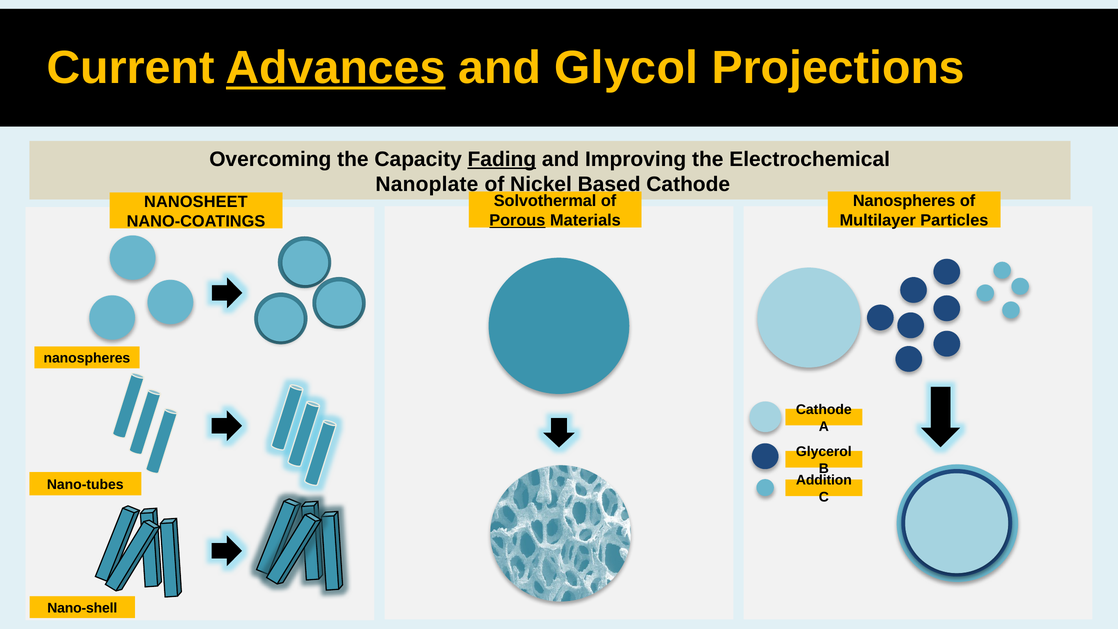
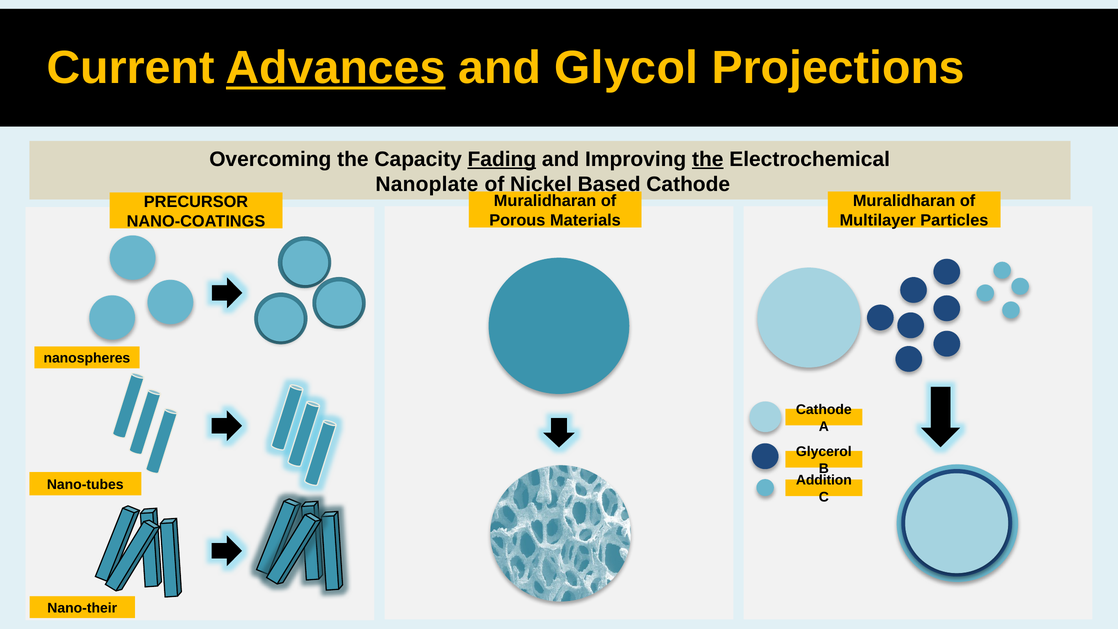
the underline: none -> present (708, 159)
Solvothermal: Solvothermal -> Muralidharan (545, 201)
Nanospheres: Nanospheres -> Muralidharan (904, 201)
NANOSHEET: NANOSHEET -> PRECURSOR (196, 202)
Porous underline: present -> none (517, 220)
Nano-shell: Nano-shell -> Nano-their (82, 608)
